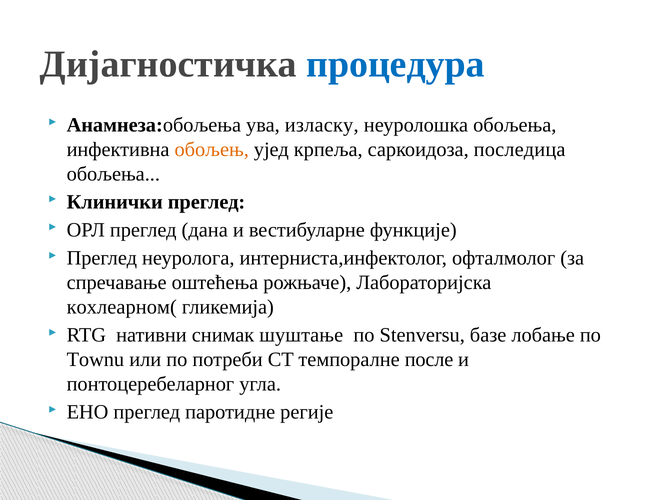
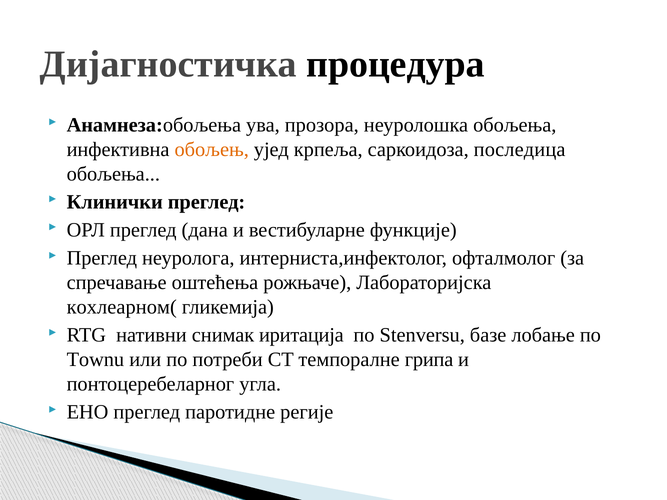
процедура colour: blue -> black (395, 64)
изласку: изласку -> прозора (322, 125)
шуштање: шуштање -> иритација (301, 335)
после: после -> грипа (429, 360)
